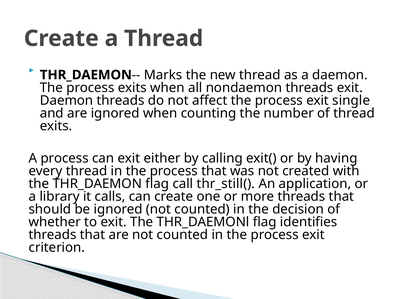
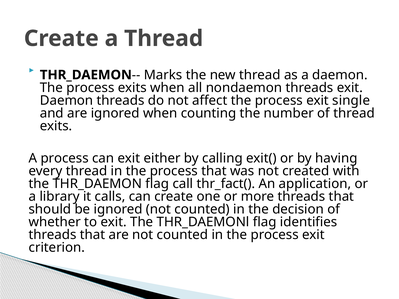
thr_still(: thr_still( -> thr_fact( (226, 184)
